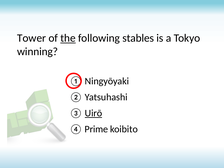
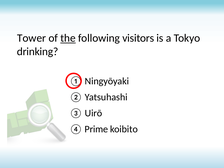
stables: stables -> visitors (138, 38)
winning: winning -> drinking (38, 52)
Uirō underline: present -> none (93, 113)
